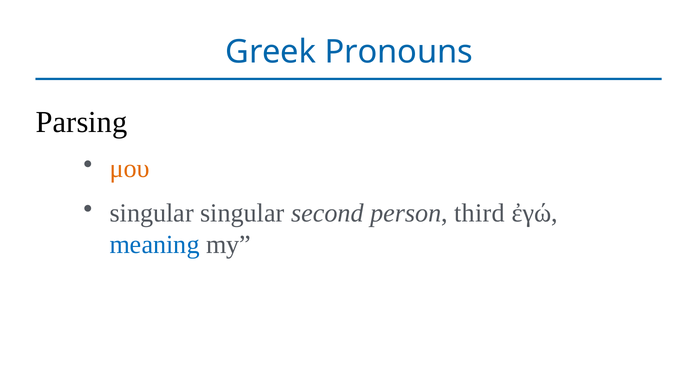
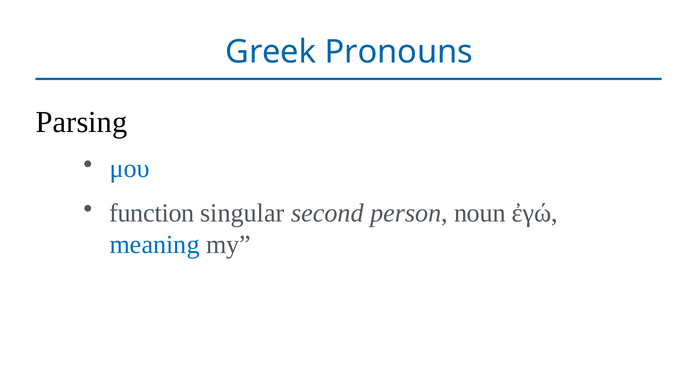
μου colour: orange -> blue (130, 169)
singular: singular -> function (152, 213)
third: third -> noun (480, 213)
